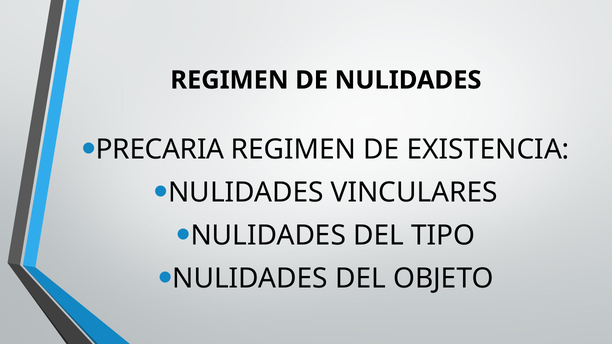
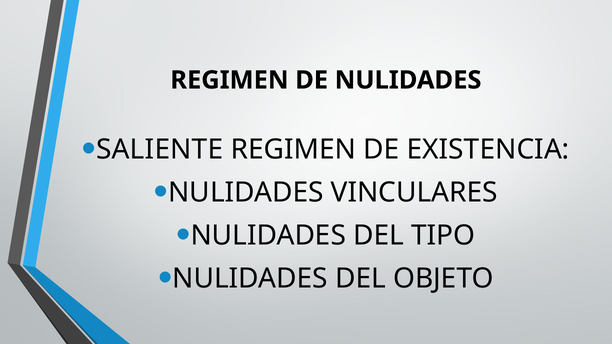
PRECARIA: PRECARIA -> SALIENTE (160, 150)
